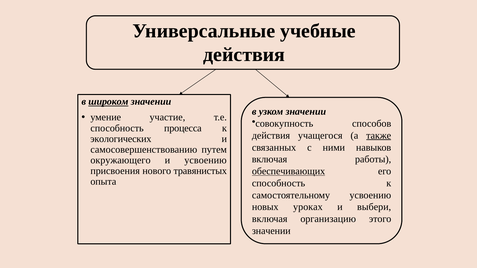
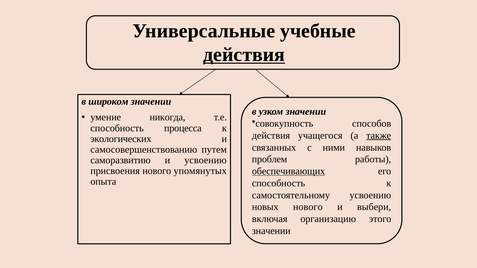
действия underline: none -> present (244, 55)
широком underline: present -> none (108, 102)
участие: участие -> никогда (168, 118)
включая: включая -> проблем (270, 160)
окружающего: окружающего -> саморазвитию (121, 160)
травянистых: травянистых -> упомянутых (200, 171)
новых уроках: уроках -> нового (308, 207)
